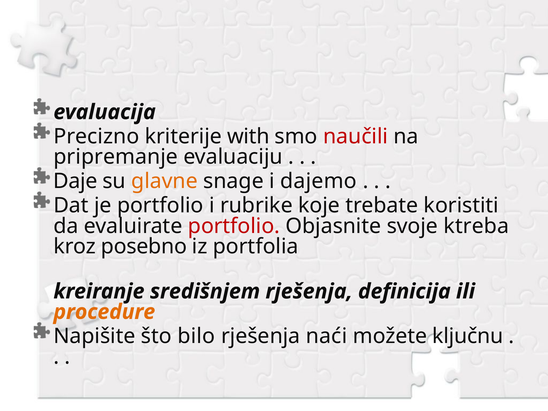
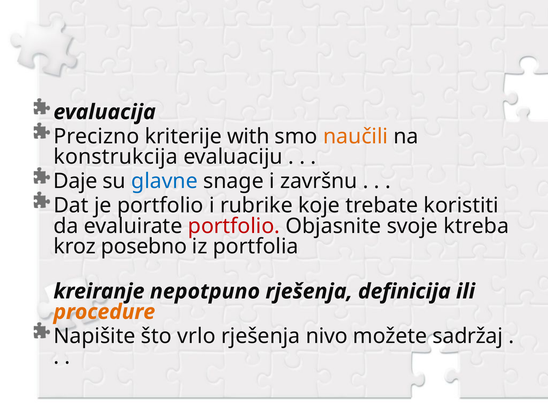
naučili colour: red -> orange (356, 136)
pripremanje: pripremanje -> konstrukcija (116, 157)
glavne colour: orange -> blue (165, 181)
dajemo: dajemo -> završnu (319, 181)
središnjem: središnjem -> nepotpuno (205, 291)
bilo: bilo -> vrlo (196, 336)
naći: naći -> nivo (327, 336)
ključnu: ključnu -> sadržaj (468, 336)
